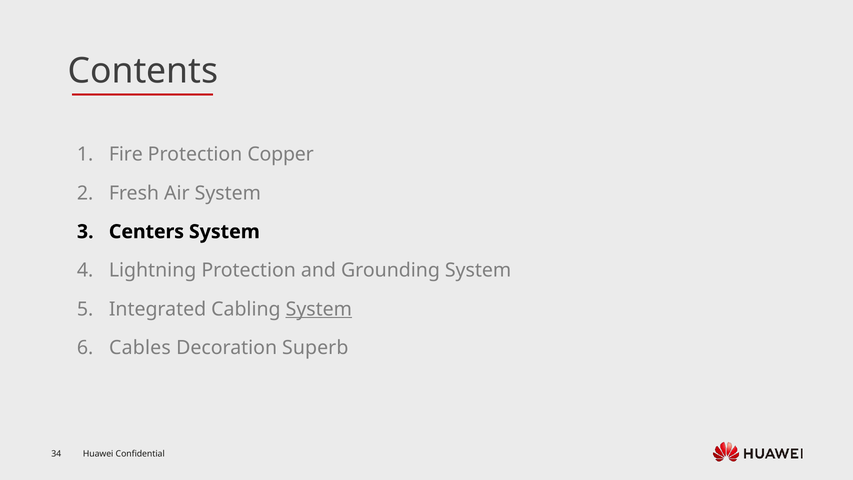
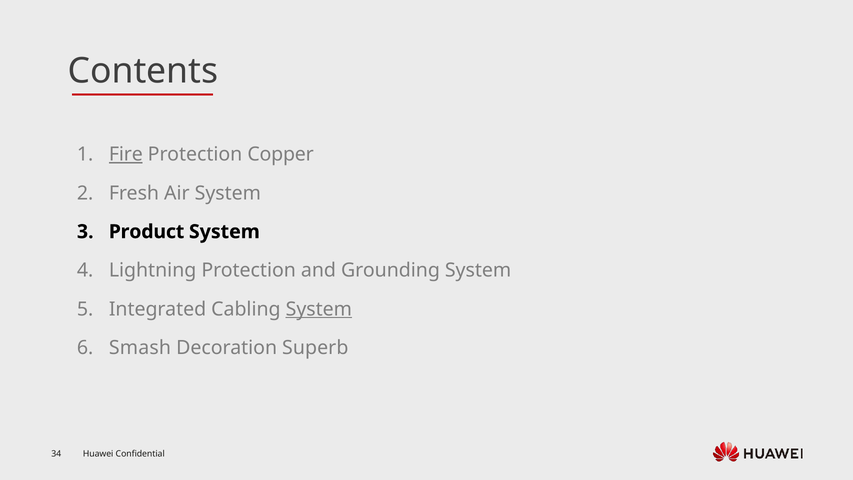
Fire underline: none -> present (126, 154)
Centers: Centers -> Product (147, 232)
Cables: Cables -> Smash (140, 348)
